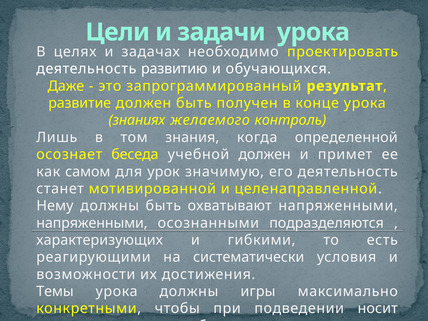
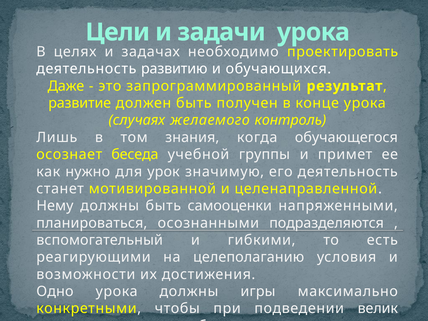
знаниях: знаниях -> случаях (137, 120)
определенной: определенной -> обучающегося (346, 137)
учебной должен: должен -> группы (264, 155)
самом: самом -> нужно (88, 172)
охватывают: охватывают -> самооценки (230, 206)
напряженными: напряженными -> планироваться (92, 223)
характеризующих: характеризующих -> вспомогательный (100, 240)
систематически: систематически -> целеполаганию (249, 257)
Темы: Темы -> Одно (55, 291)
носит: носит -> велик (378, 309)
